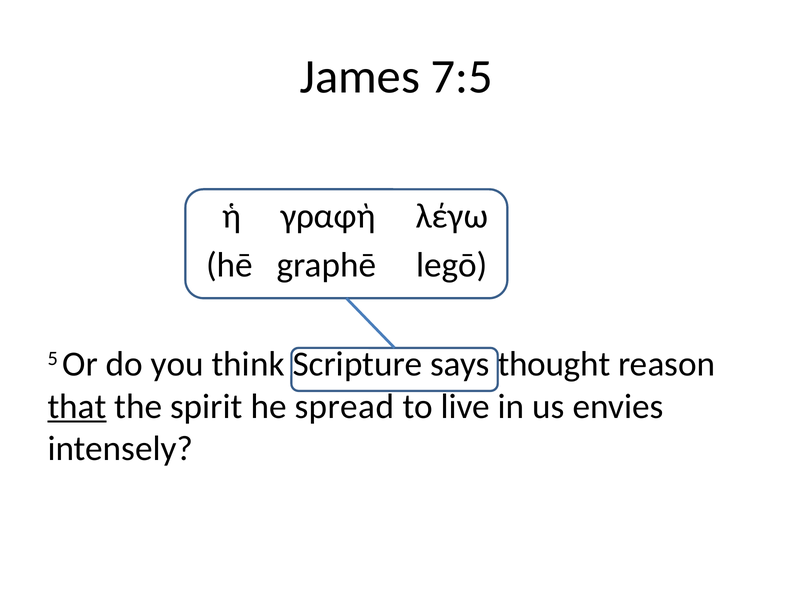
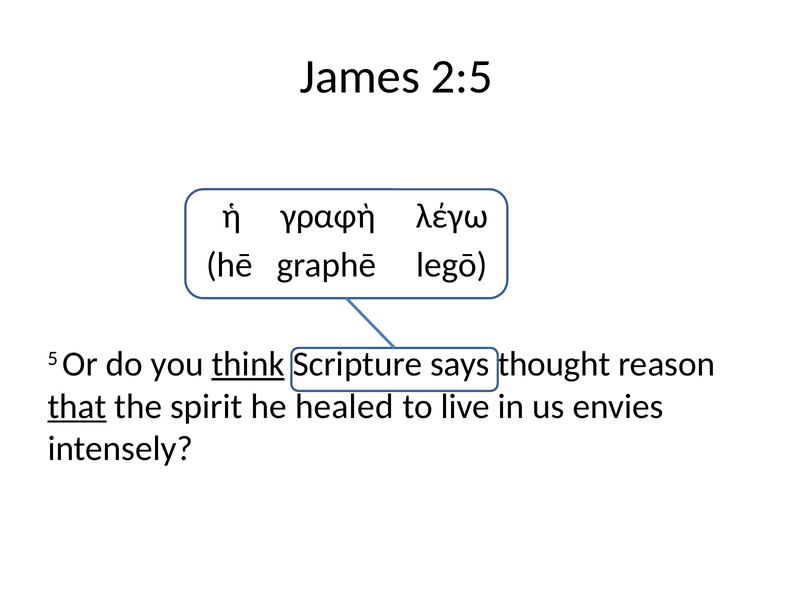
7:5: 7:5 -> 2:5 (462, 77)
think underline: none -> present (248, 364)
spread: spread -> healed (344, 406)
